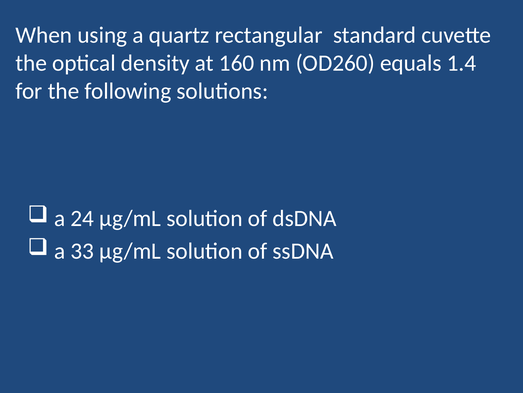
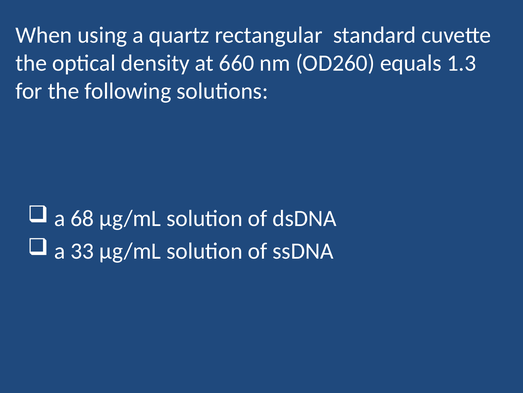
160: 160 -> 660 (237, 63)
1.4: 1.4 -> 1.3 (462, 63)
24: 24 -> 68 (82, 218)
